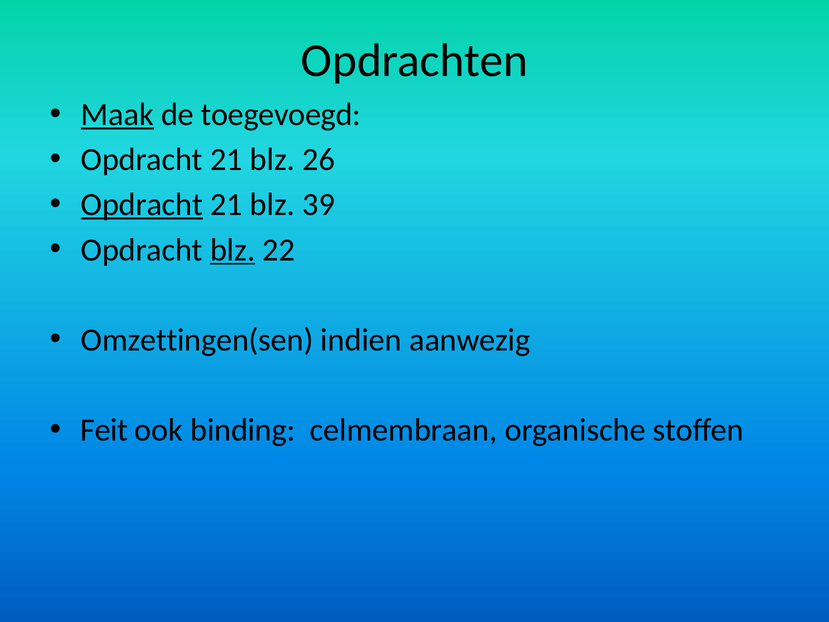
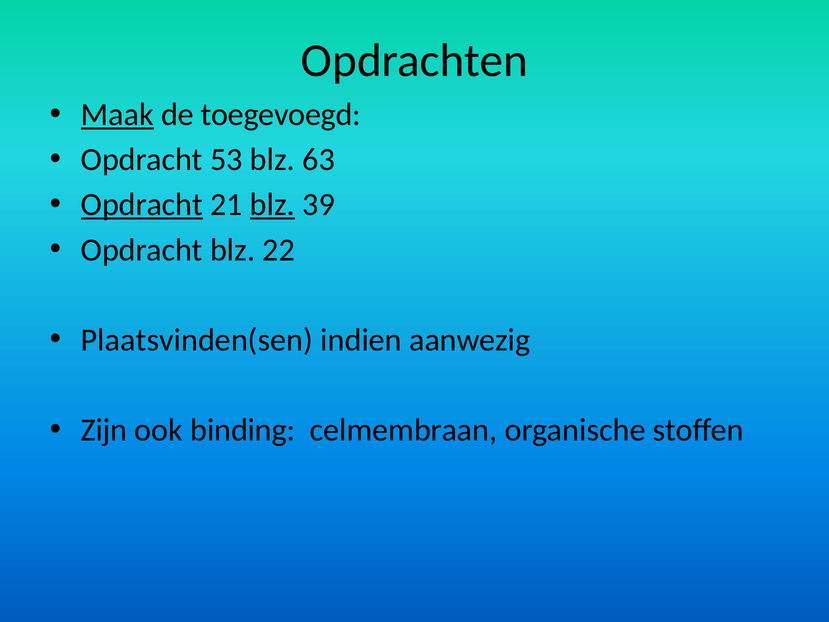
21: 21 -> 53 (226, 160)
26: 26 -> 63 (319, 160)
blz underline: none -> present (273, 205)
blz underline: present -> none (233, 250)
Omzettingen(sen: Omzettingen(sen -> Plaatsvinden(sen (197, 340)
Feit: Feit -> Zijn (104, 430)
